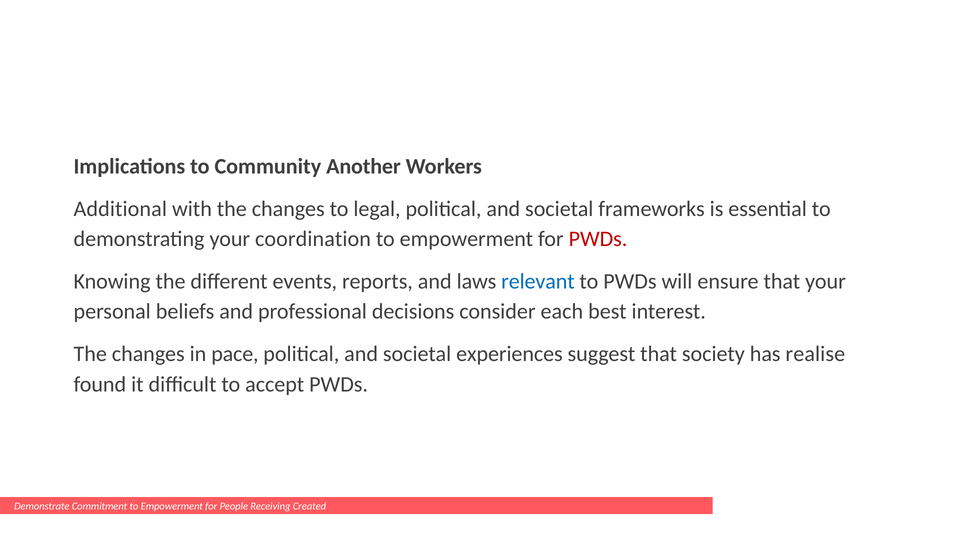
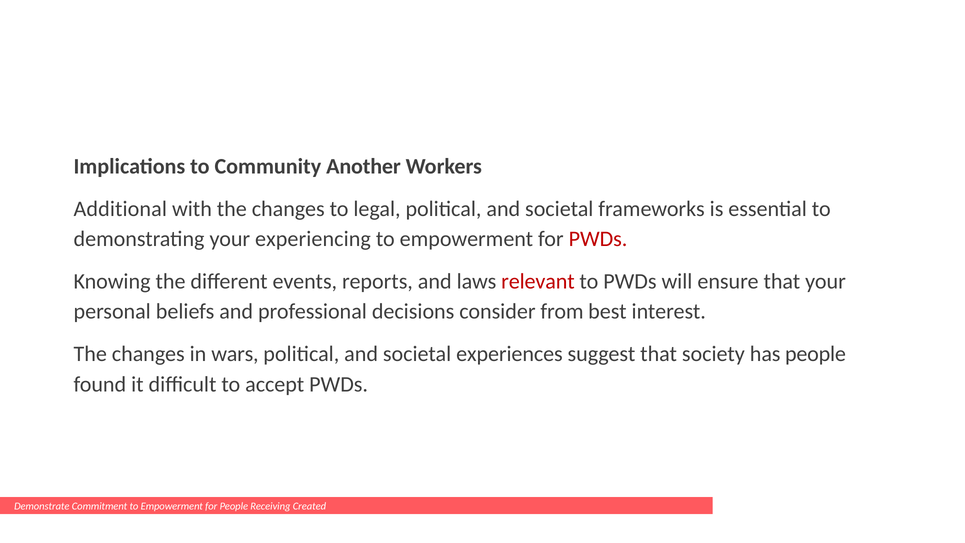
coordination: coordination -> experiencing (313, 239)
relevant colour: blue -> red (538, 281)
each: each -> from (562, 312)
pace: pace -> wars (235, 354)
has realise: realise -> people (815, 354)
